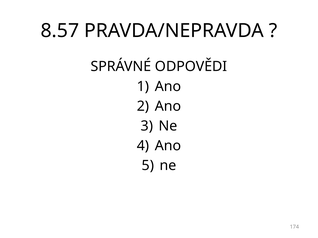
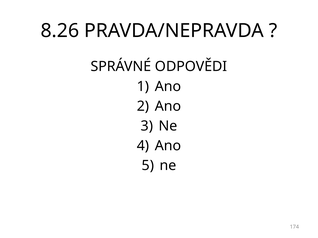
8.57: 8.57 -> 8.26 (60, 31)
